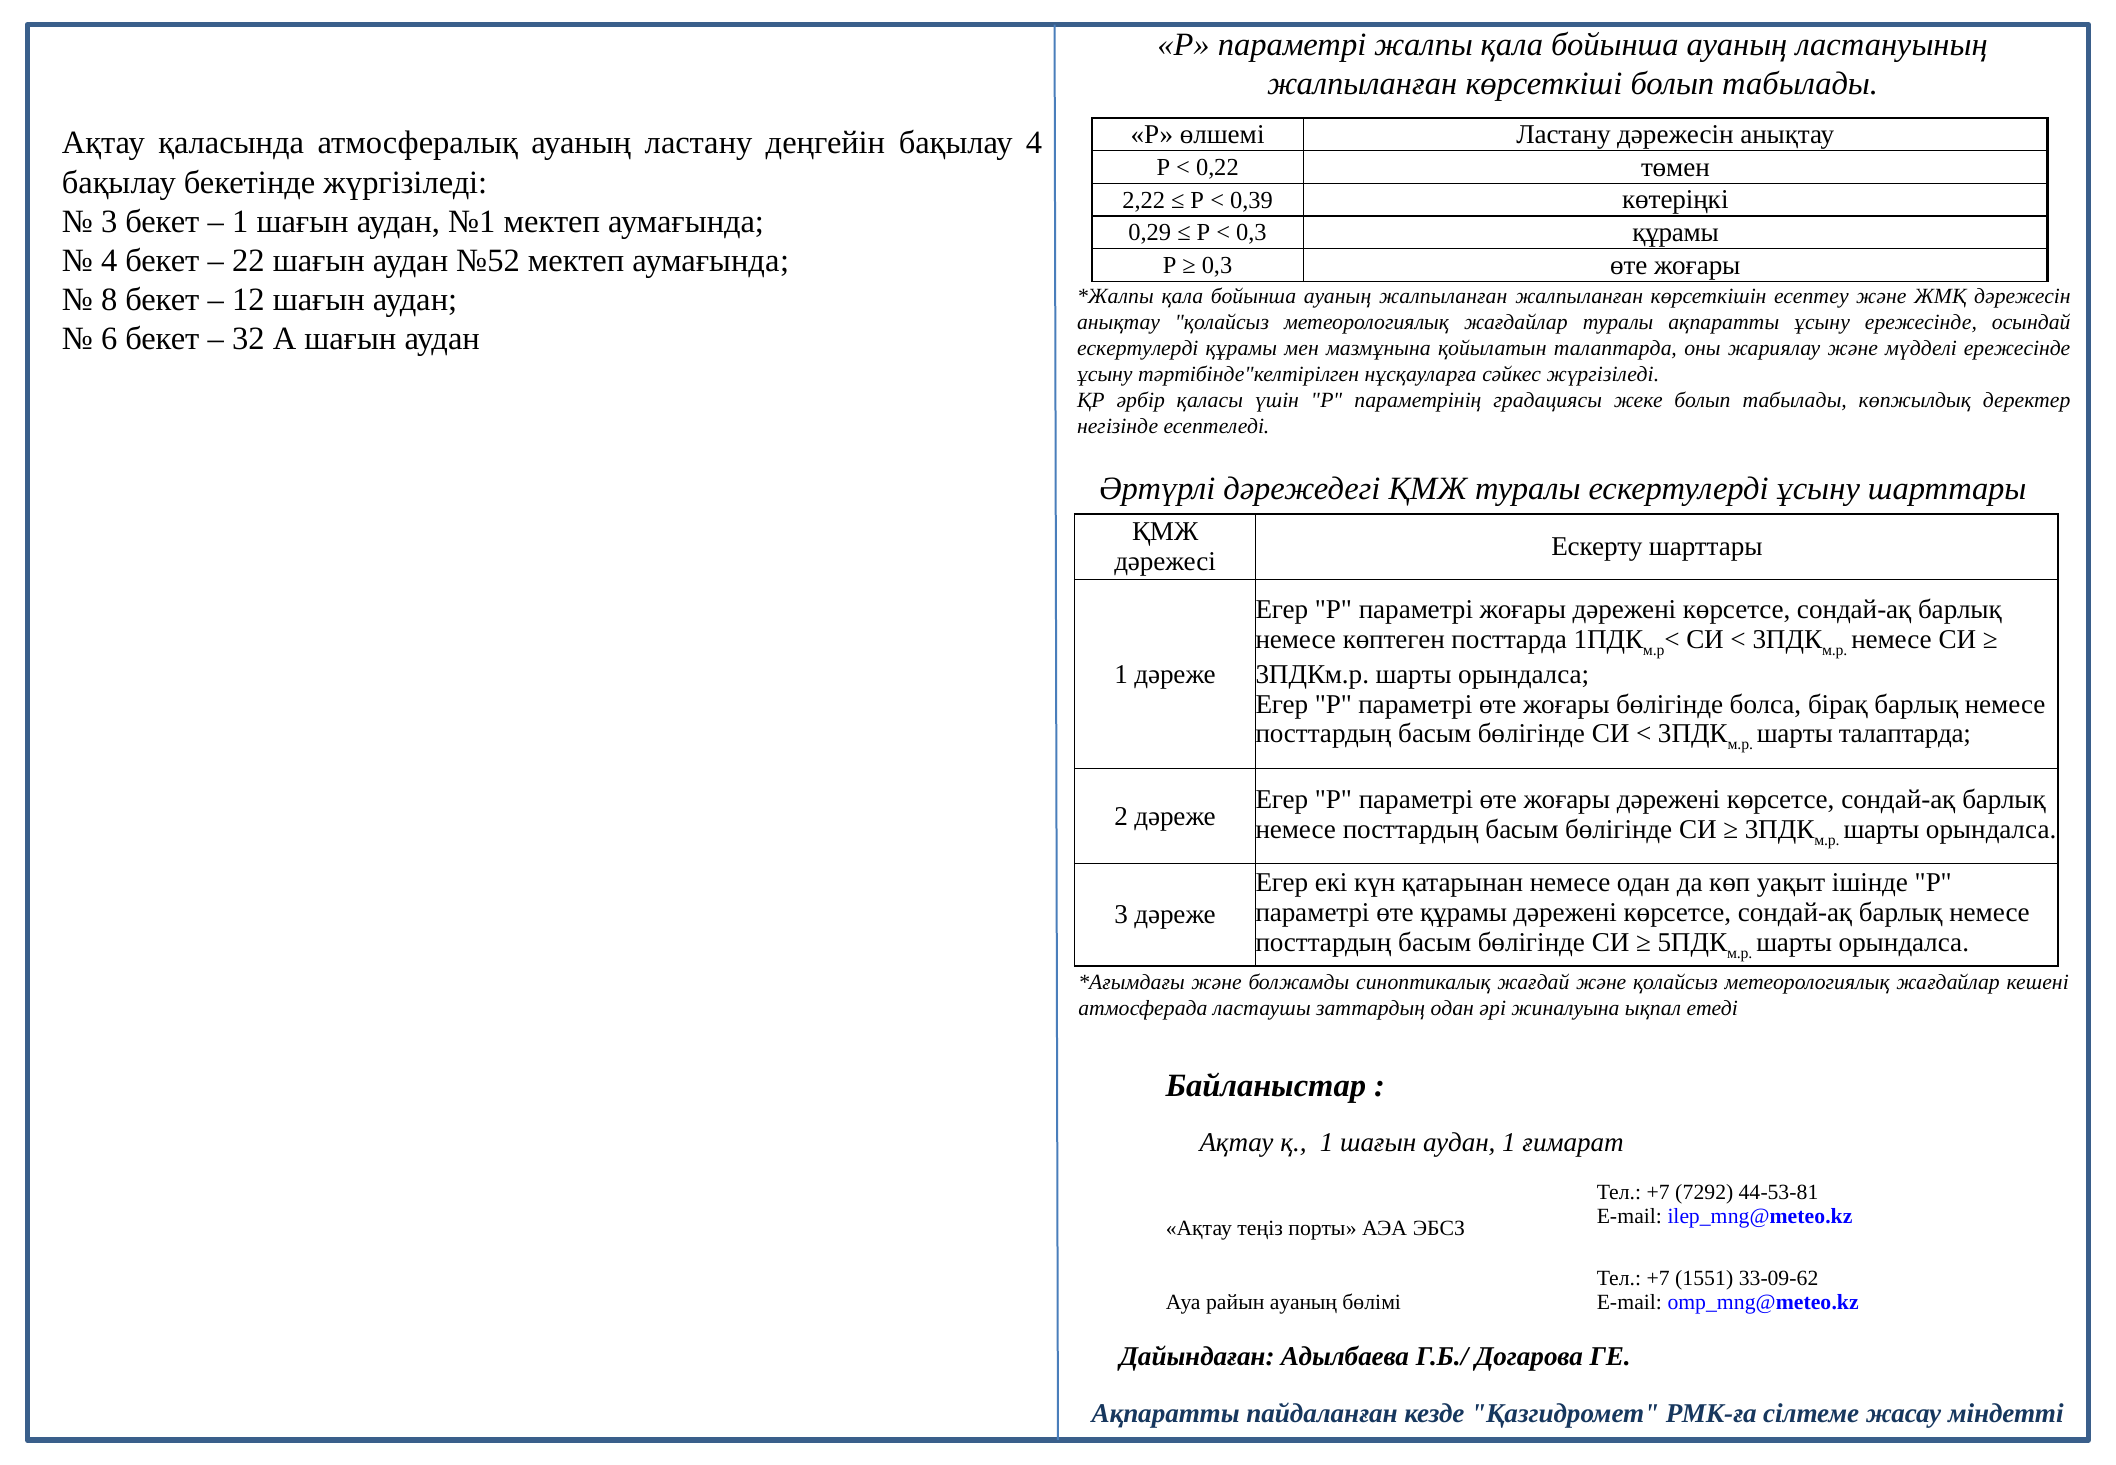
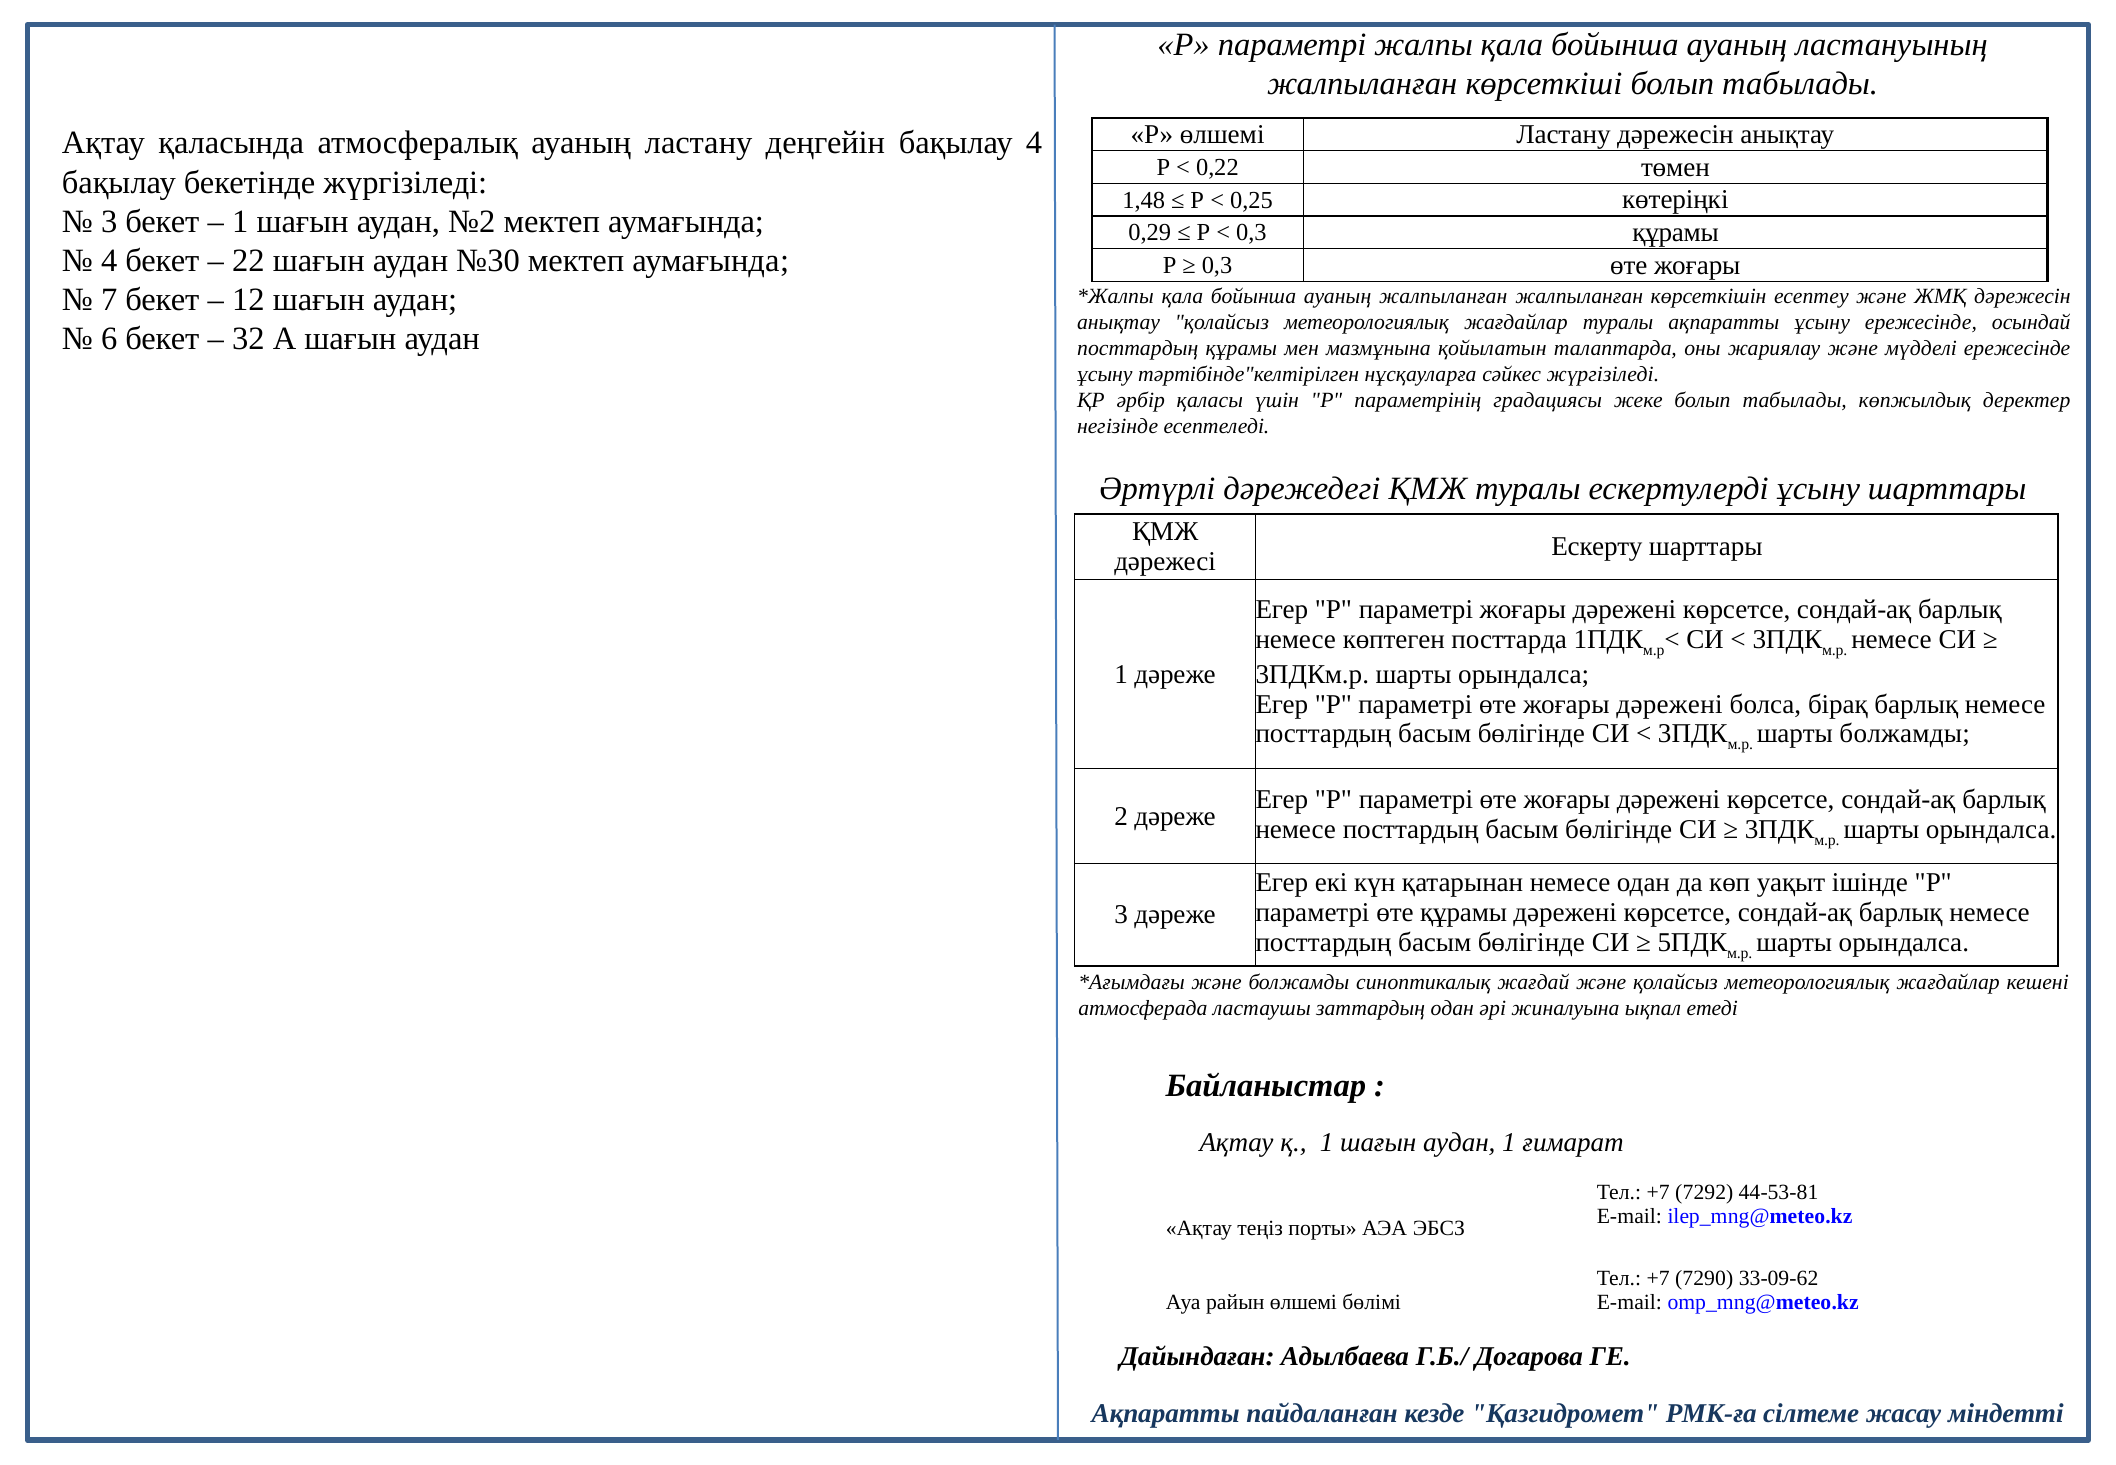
2,22: 2,22 -> 1,48 (1144, 200)
0,39: 0,39 -> 0,25 (1252, 200)
№1: №1 -> №2 (472, 221)
№52: №52 -> №30 (488, 260)
8: 8 -> 7 (109, 299)
ескертулерді: ескертулерді -> посттардың (1138, 349)
бөлігінде: бөлігінде -> дәрежені (1670, 704)
шарты талаптарда: талаптарда -> болжамды (1905, 734)
1551: 1551 -> 7290 (1704, 1278)
райын ауаның: ауаның -> өлшемі (1303, 1302)
